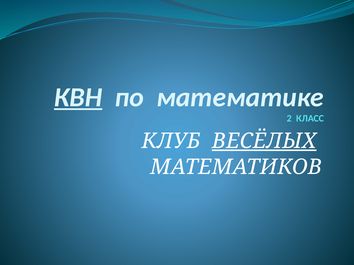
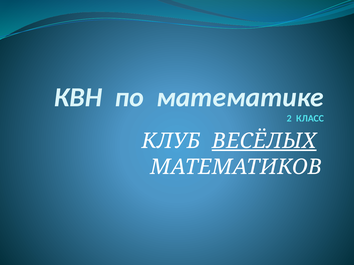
КВН underline: present -> none (78, 97)
